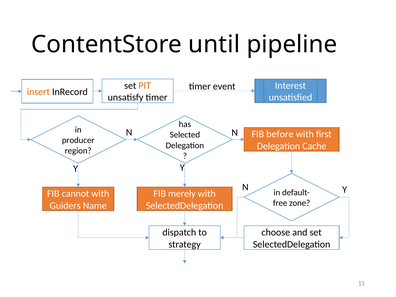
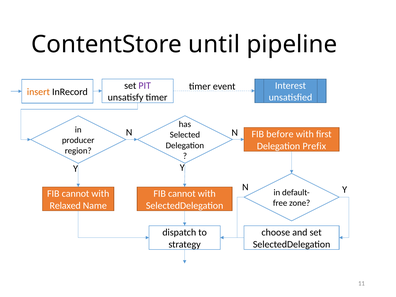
PIT colour: orange -> purple (145, 86)
Cache: Cache -> Prefix (314, 146)
merely: merely -> cannot (182, 194)
Guiders: Guiders -> Relaxed (65, 205)
